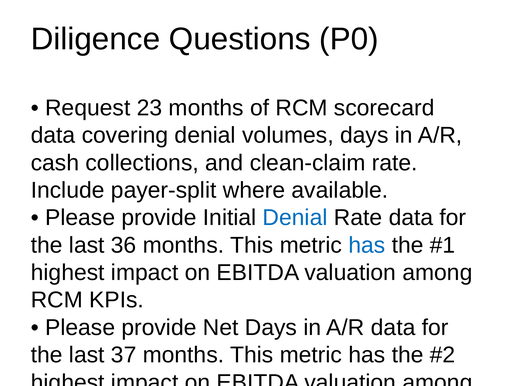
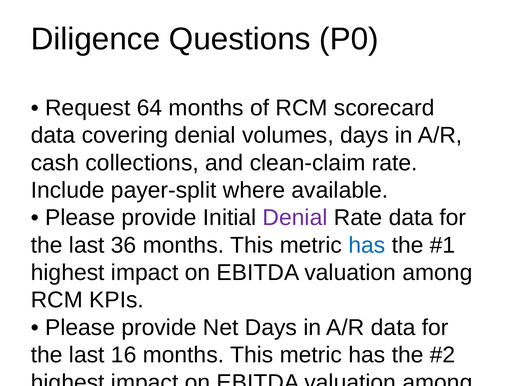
23: 23 -> 64 (150, 108)
Denial colour: blue -> purple (295, 218)
37: 37 -> 16 (124, 355)
